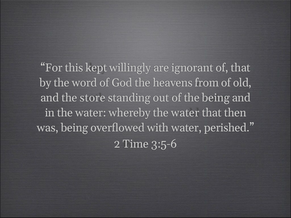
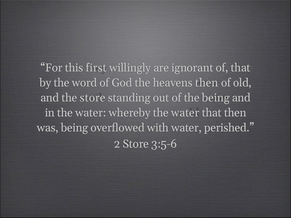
kept: kept -> first (96, 68)
heavens from: from -> then (207, 83)
2 Time: Time -> Store (136, 144)
